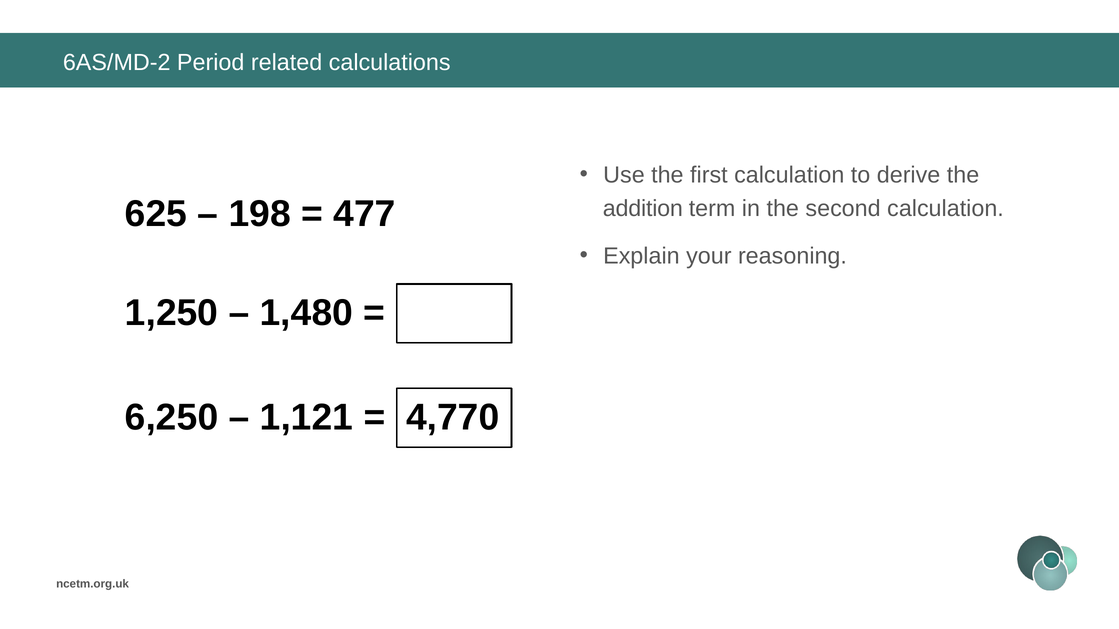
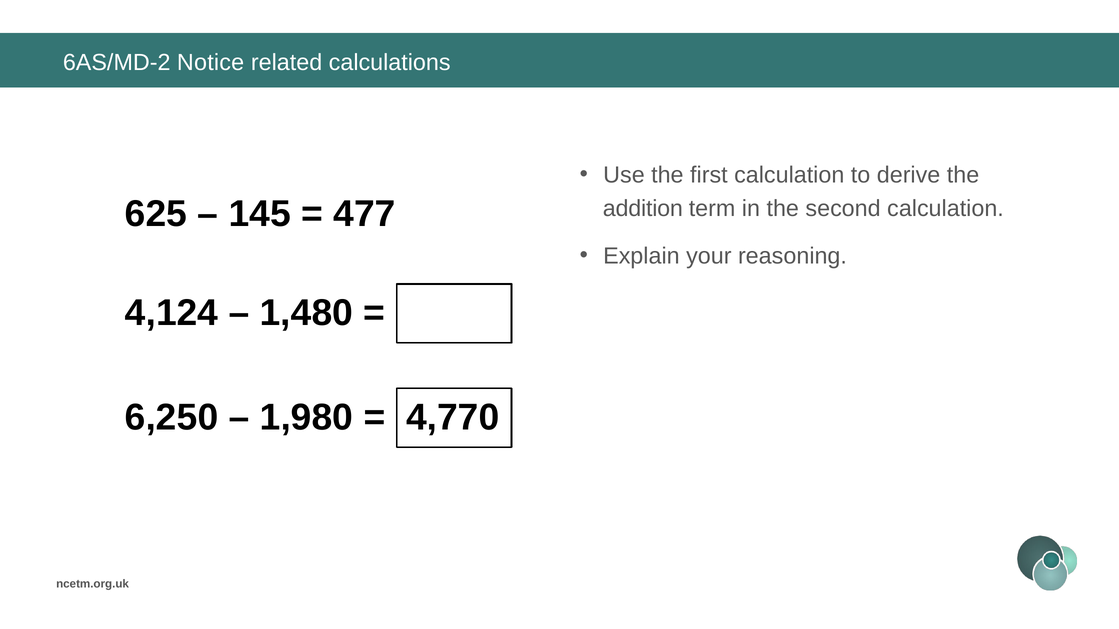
Period: Period -> Notice (211, 62)
198: 198 -> 145 (260, 214)
1,250: 1,250 -> 4,124 (172, 313)
1,121: 1,121 -> 1,980 (306, 418)
